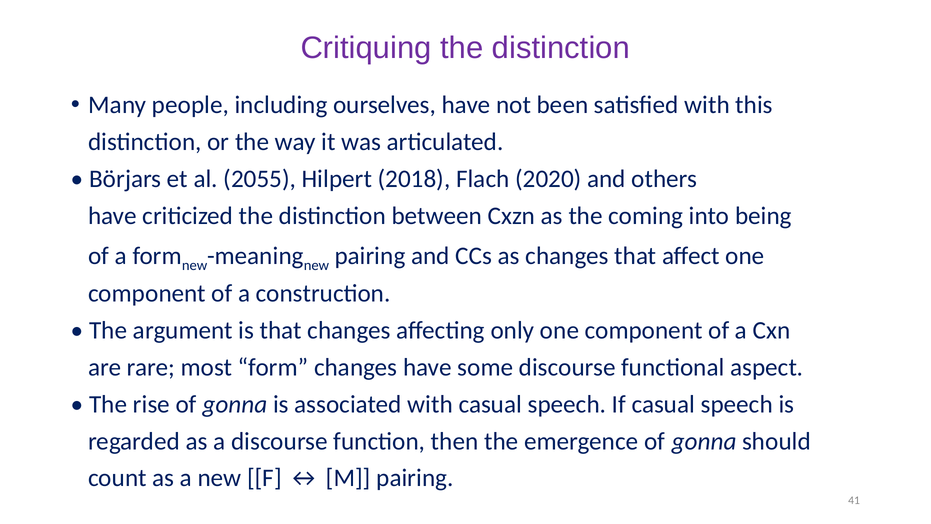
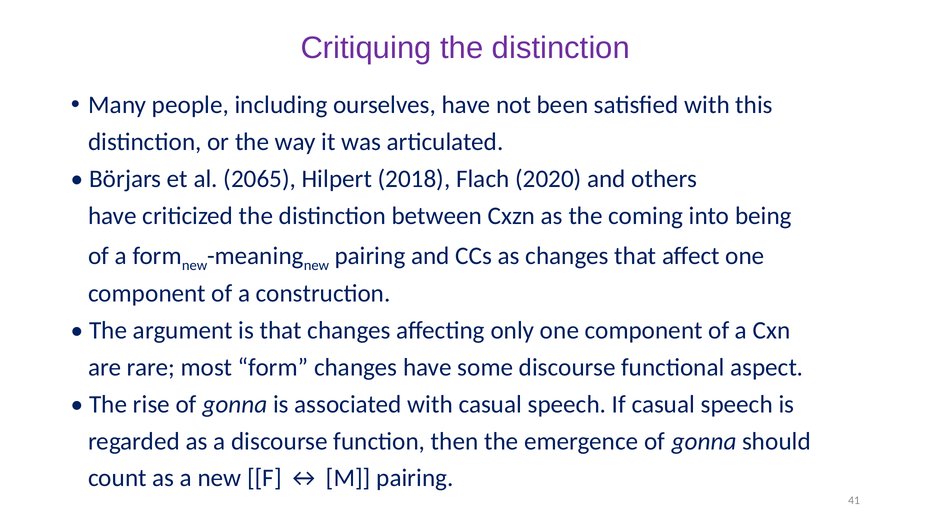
2055: 2055 -> 2065 (260, 179)
